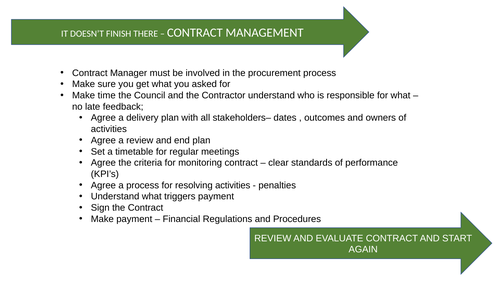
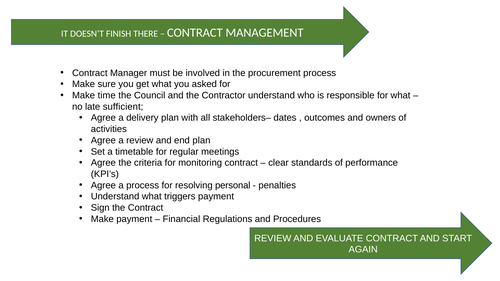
feedback: feedback -> sufficient (123, 107)
resolving activities: activities -> personal (233, 185)
